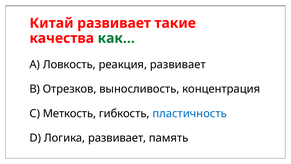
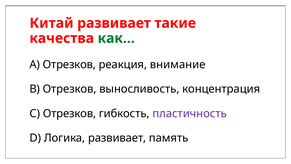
А Ловкость: Ловкость -> Отрезков (69, 64)
реакция развивает: развивает -> внимание (178, 64)
С Меткость: Меткость -> Отрезков (69, 113)
пластичность colour: blue -> purple (190, 113)
